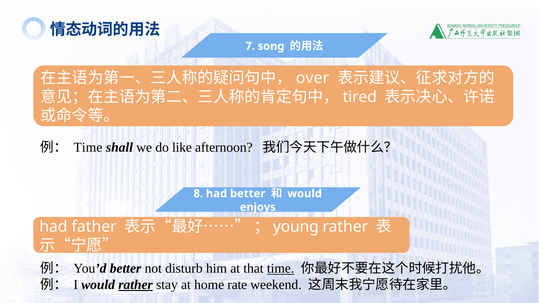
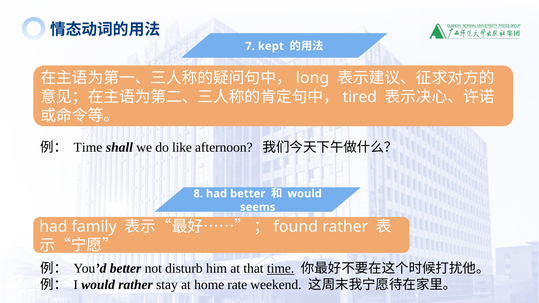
song: song -> kept (271, 46)
over: over -> long (313, 78)
enjoys: enjoys -> seems (258, 207)
father: father -> family (94, 227)
young: young -> found (296, 227)
rather underline: present -> none (136, 285)
